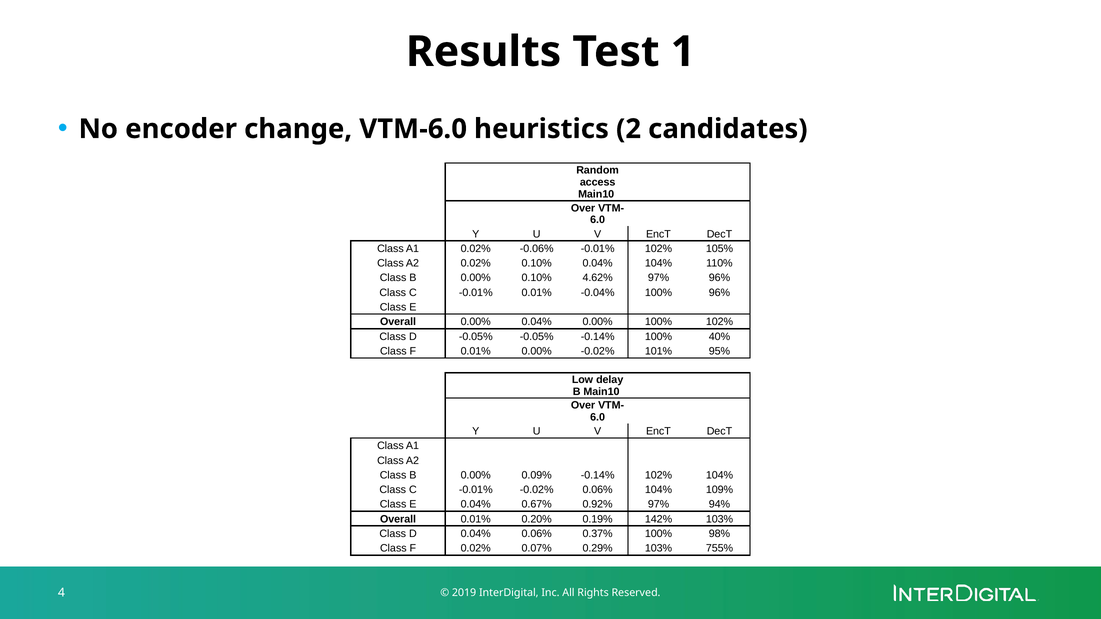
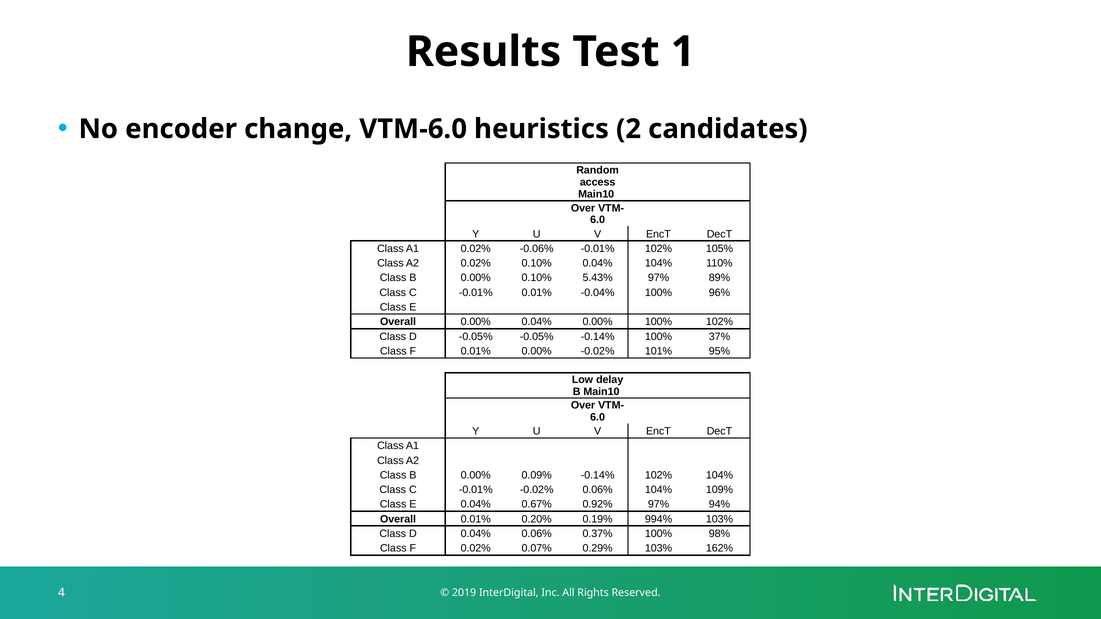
4.62%: 4.62% -> 5.43% (598, 278)
97% 96%: 96% -> 89% (720, 278)
40%: 40% -> 37% (720, 337)
142%: 142% -> 994% (659, 519)
755%: 755% -> 162% (719, 549)
